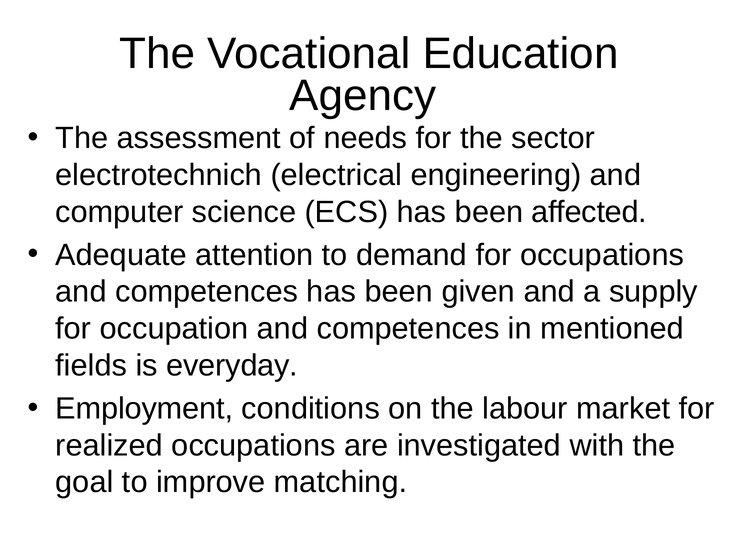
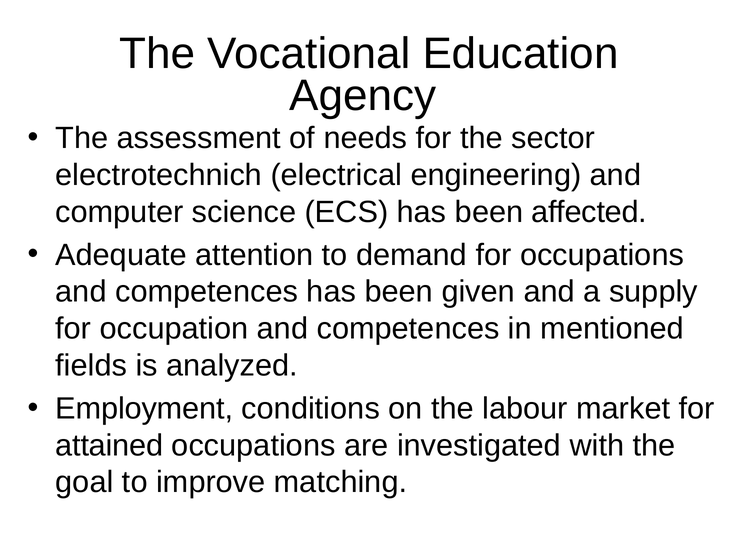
everyday: everyday -> analyzed (232, 366)
realized: realized -> attained (109, 446)
